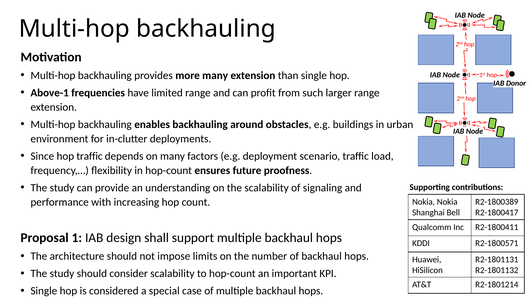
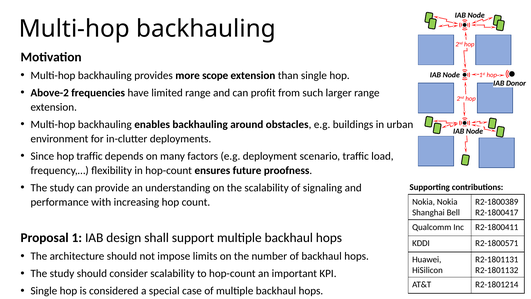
more many: many -> scope (215, 75)
Above-1: Above-1 -> Above-2 (50, 93)
